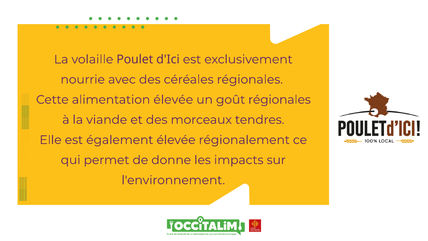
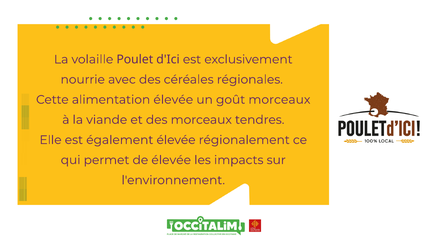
goût régionales: régionales -> morceaux (279, 100)
de donne: donne -> élevée (171, 160)
